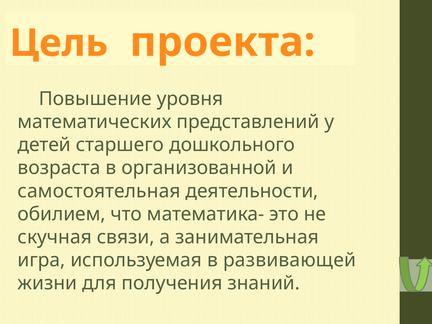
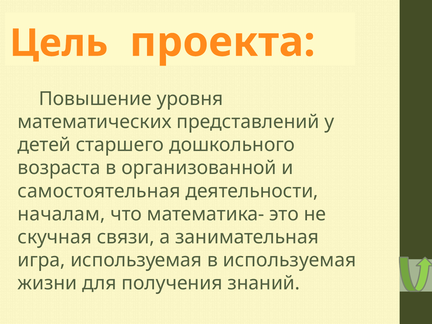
обилием: обилием -> началам (61, 214)
в развивающей: развивающей -> используемая (290, 260)
